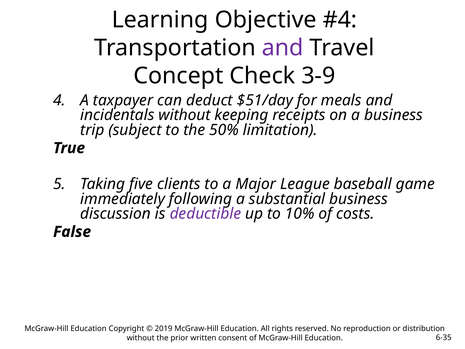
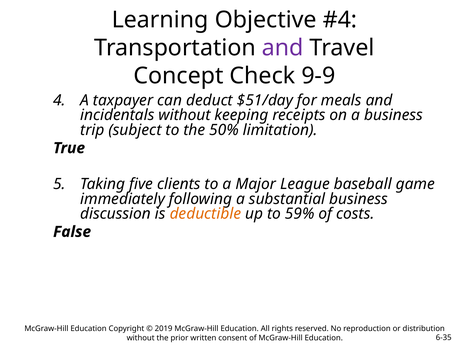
3-9: 3-9 -> 9-9 (318, 76)
deductible colour: purple -> orange (205, 214)
10%: 10% -> 59% (300, 214)
